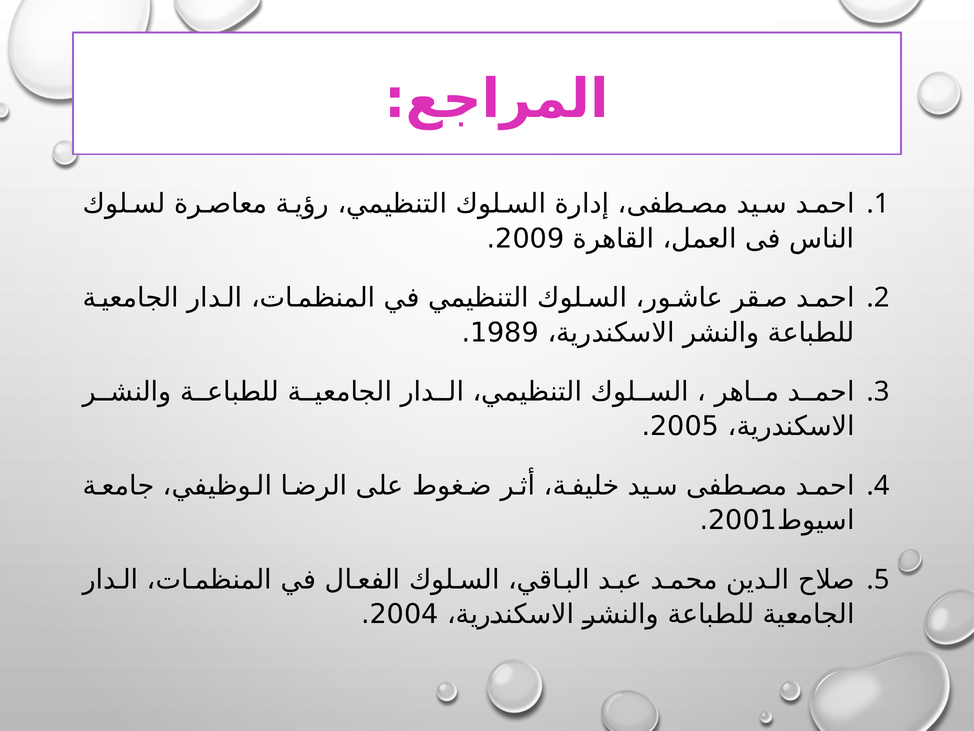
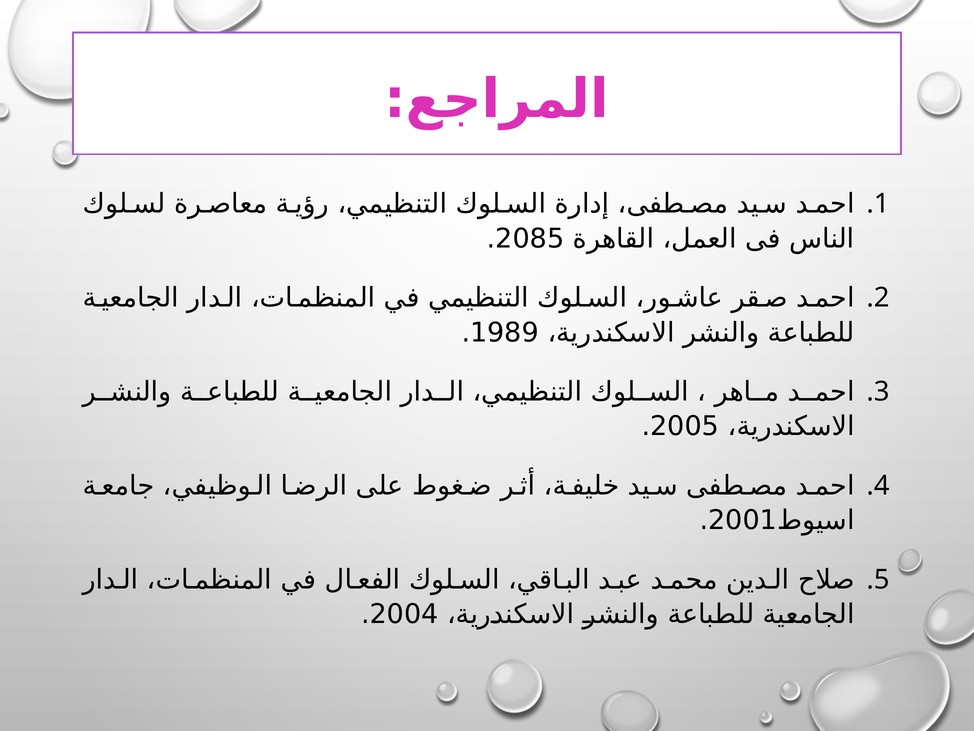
2009: 2009 -> 2085 (530, 239)
